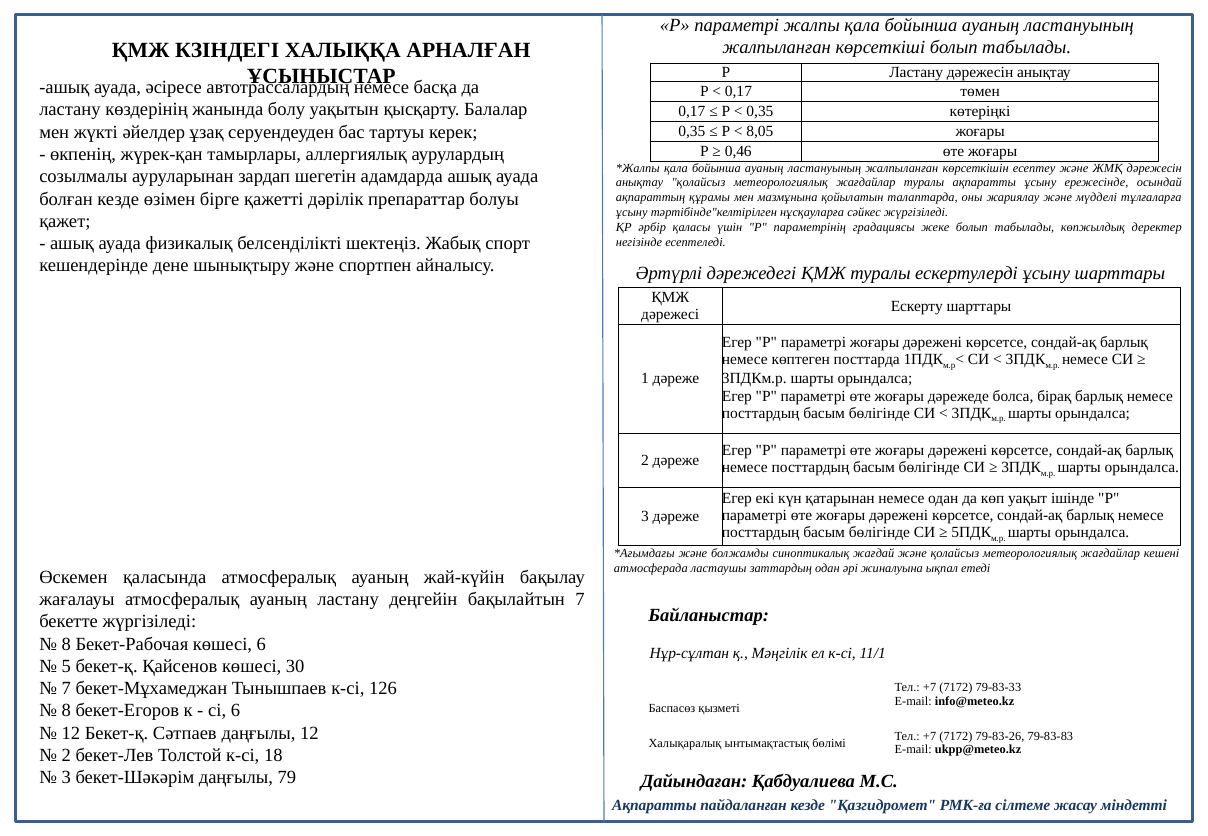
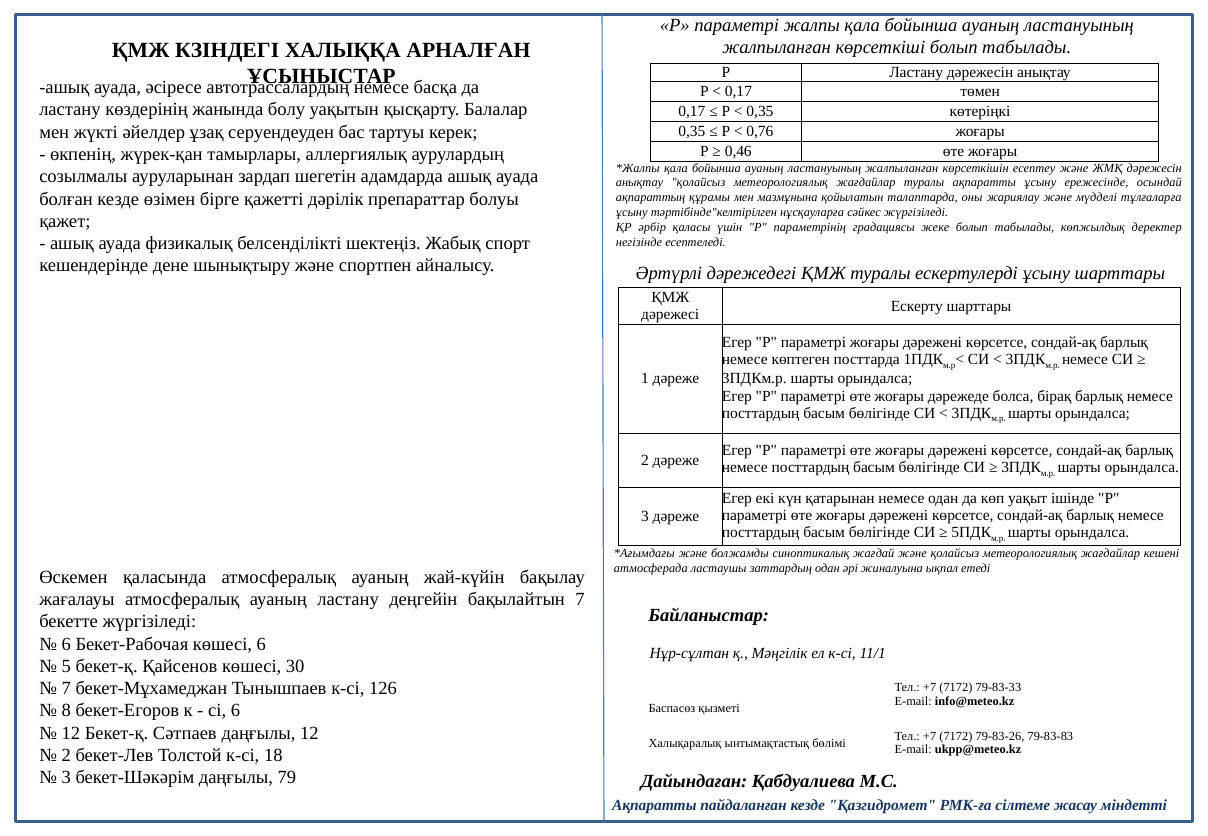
8,05: 8,05 -> 0,76 (760, 131)
8: 8 -> 6 (66, 644)
